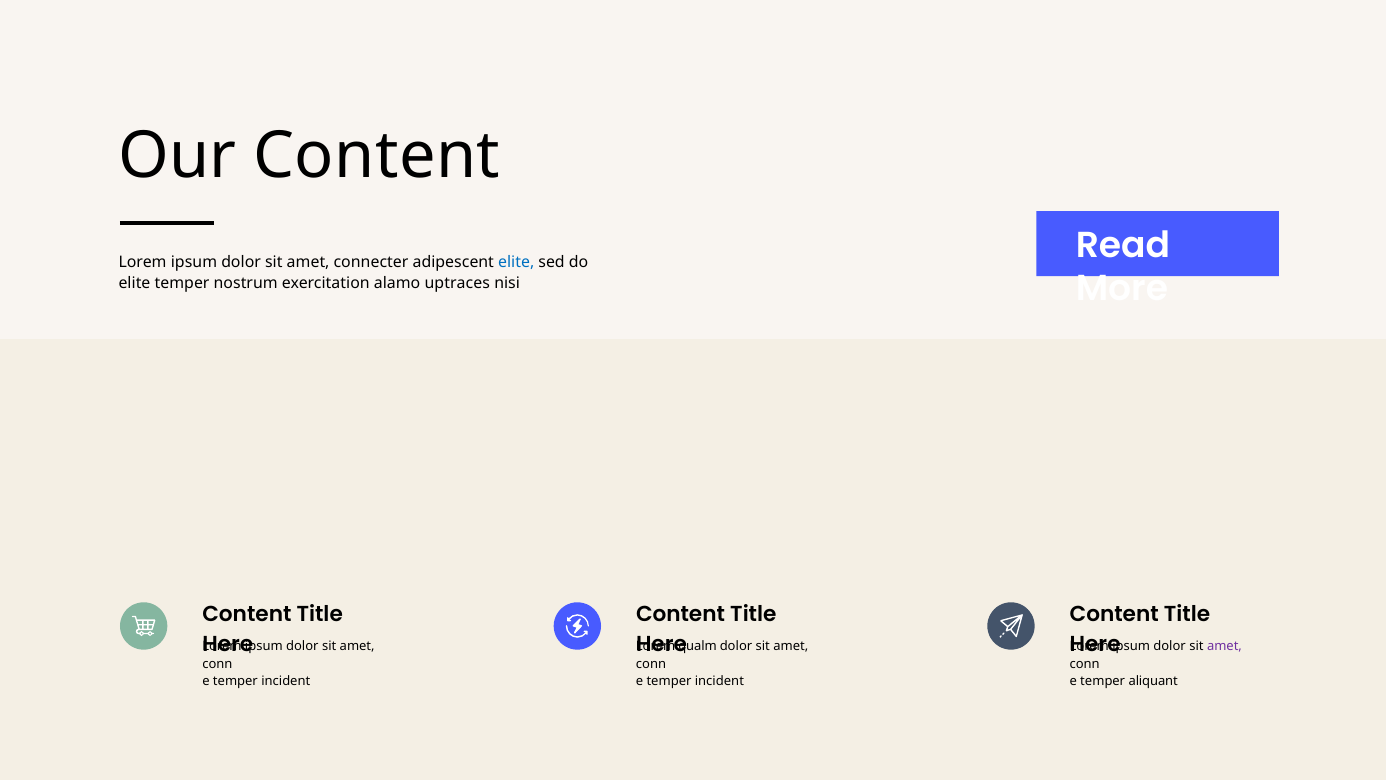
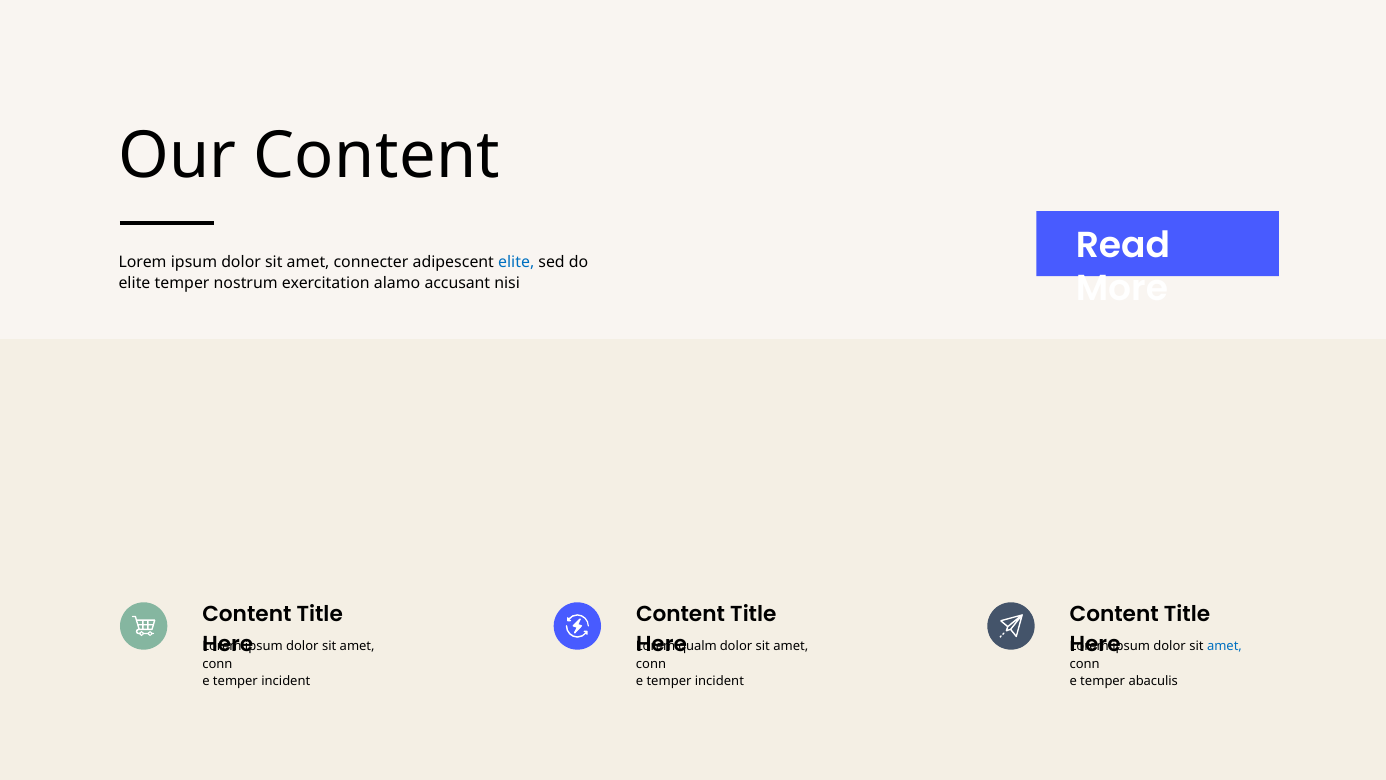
uptraces: uptraces -> accusant (457, 283)
amet colour: purple -> blue (1224, 646)
aliquant: aliquant -> abaculis (1153, 681)
